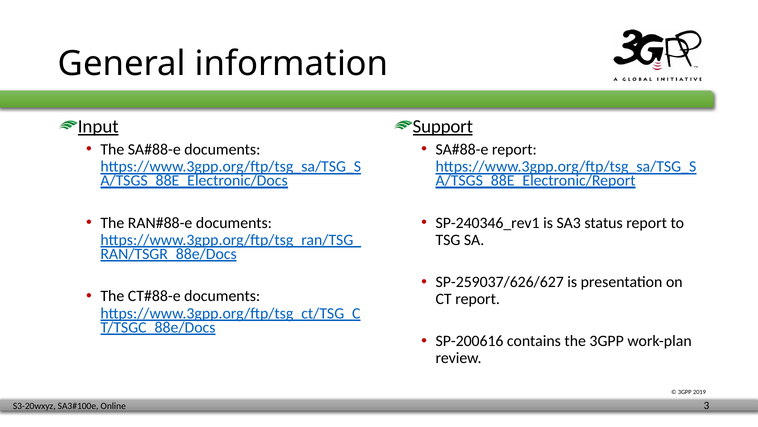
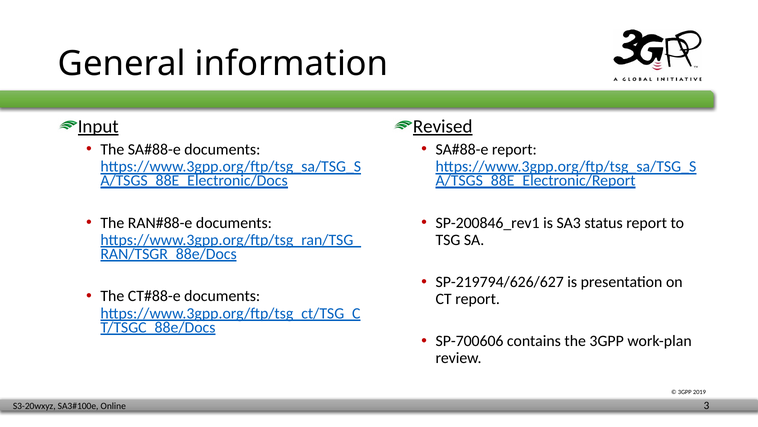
Support: Support -> Revised (443, 126)
SP-240346_rev1: SP-240346_rev1 -> SP-200846_rev1 (488, 222)
SP-259037/626/627: SP-259037/626/627 -> SP-219794/626/627 (500, 282)
SP-200616: SP-200616 -> SP-700606 (470, 341)
